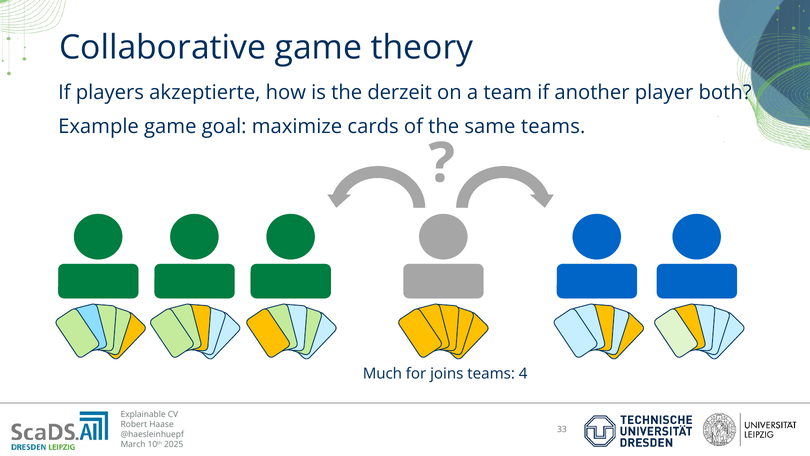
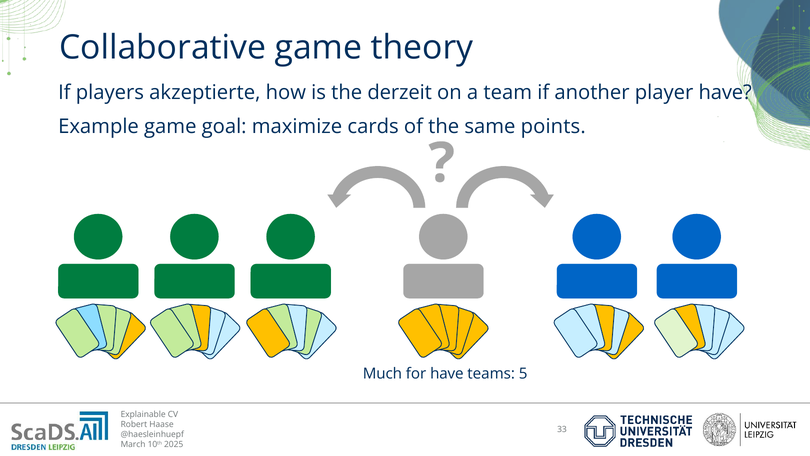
player both: both -> have (725, 92)
same teams: teams -> points (553, 127)
for joins: joins -> have (447, 374)
4: 4 -> 5 (523, 374)
